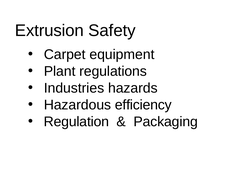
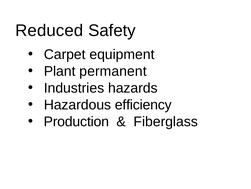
Extrusion: Extrusion -> Reduced (49, 30)
regulations: regulations -> permanent (113, 71)
Regulation: Regulation -> Production (76, 121)
Packaging: Packaging -> Fiberglass (166, 121)
